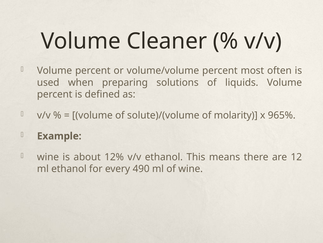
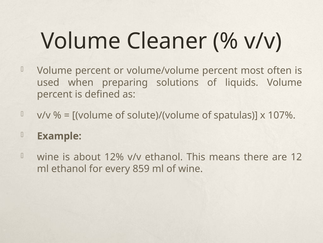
molarity: molarity -> spatulas (236, 115)
965%: 965% -> 107% (282, 115)
490: 490 -> 859 (141, 168)
